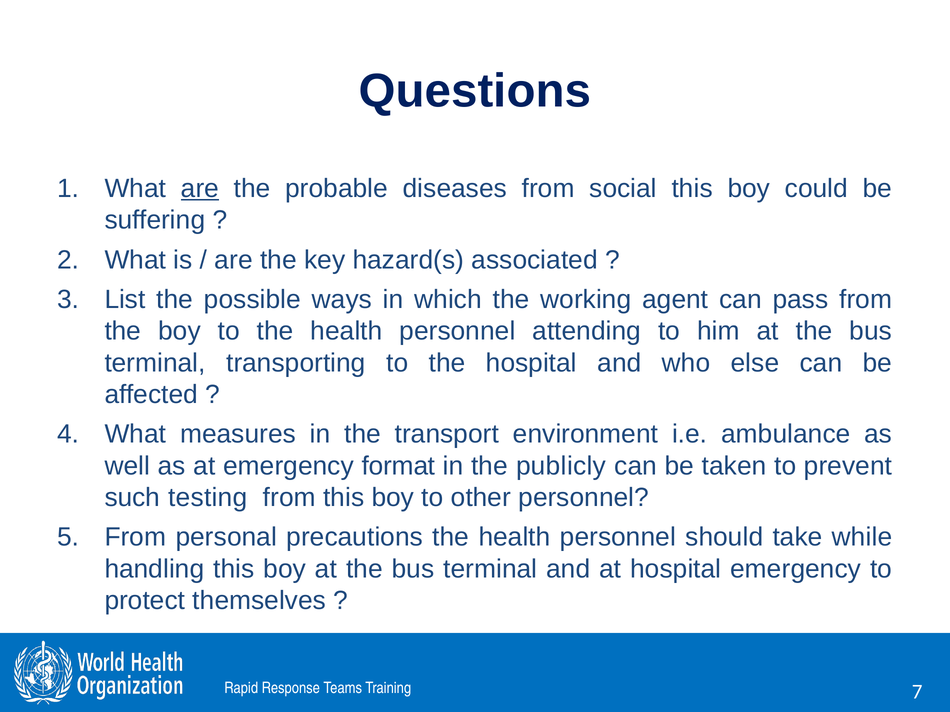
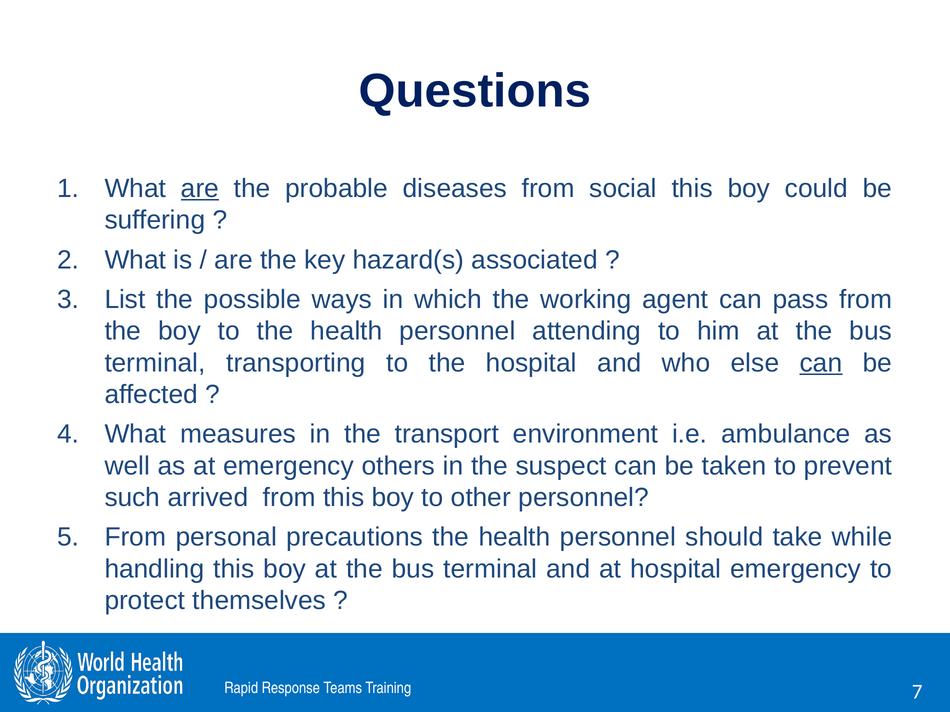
can underline: none -> present (821, 363)
format: format -> others (398, 466)
publicly: publicly -> suspect (561, 466)
testing: testing -> arrived (208, 498)
